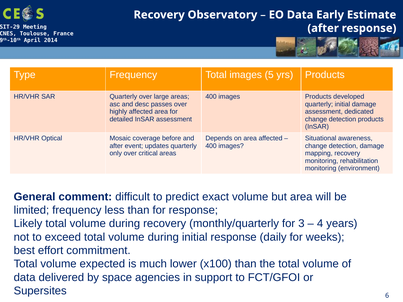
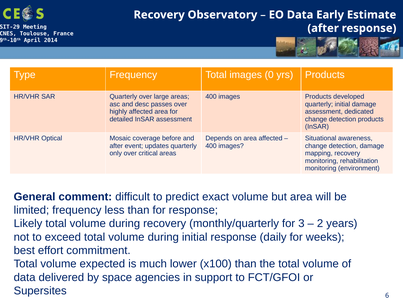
5: 5 -> 0 (269, 75)
4: 4 -> 2 (320, 224)
